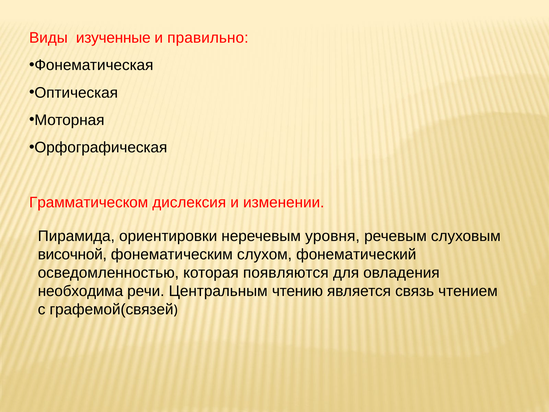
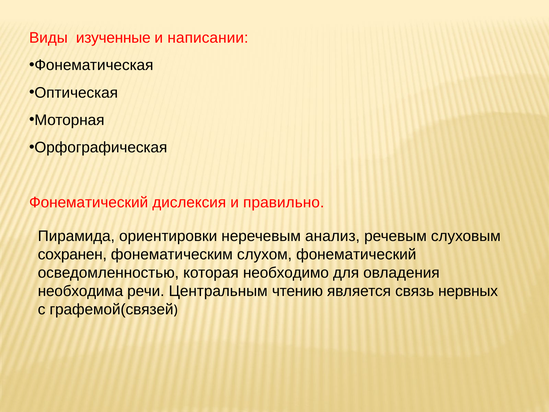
правильно: правильно -> написании (208, 38)
Грамматическом: Грамматическом -> Фонематический (89, 202)
изменении: изменении -> правильно (284, 202)
уровня: уровня -> анализ (332, 236)
височной: височной -> сохранен (72, 254)
появляются: появляются -> необходимо (286, 273)
чтением: чтением -> нервных (468, 291)
